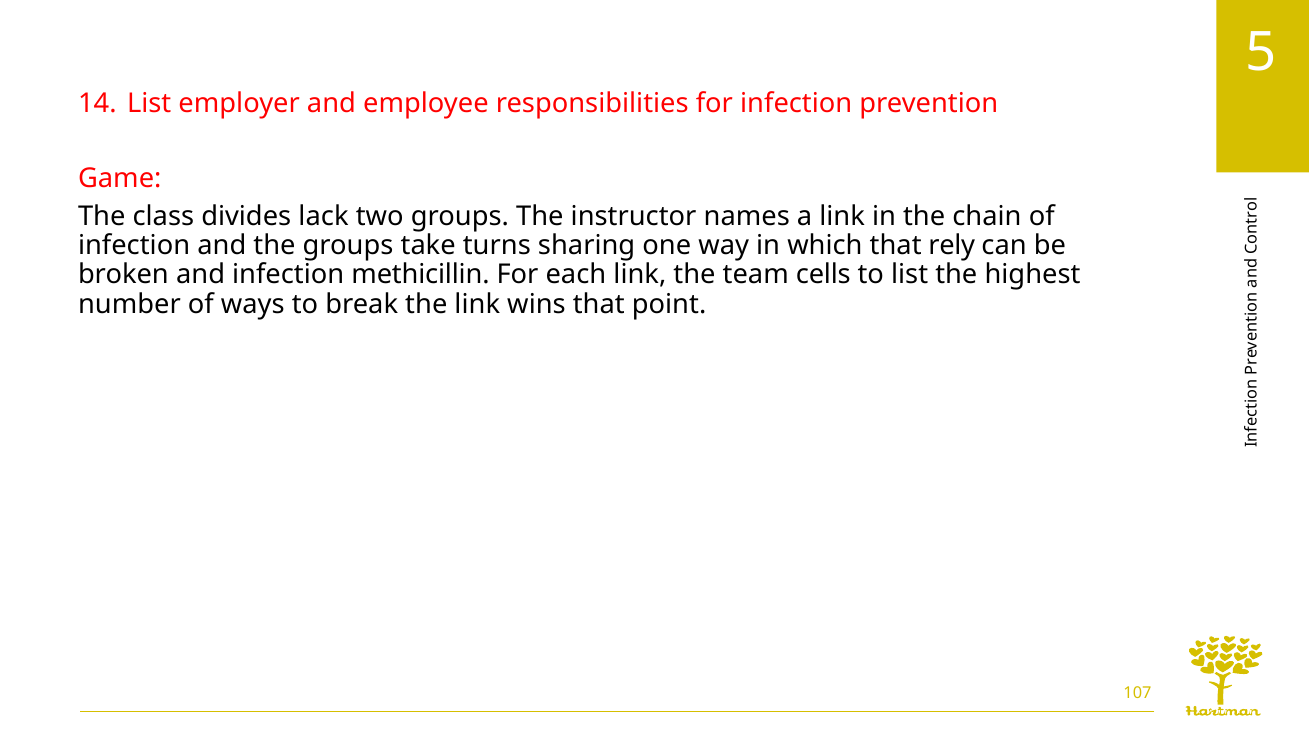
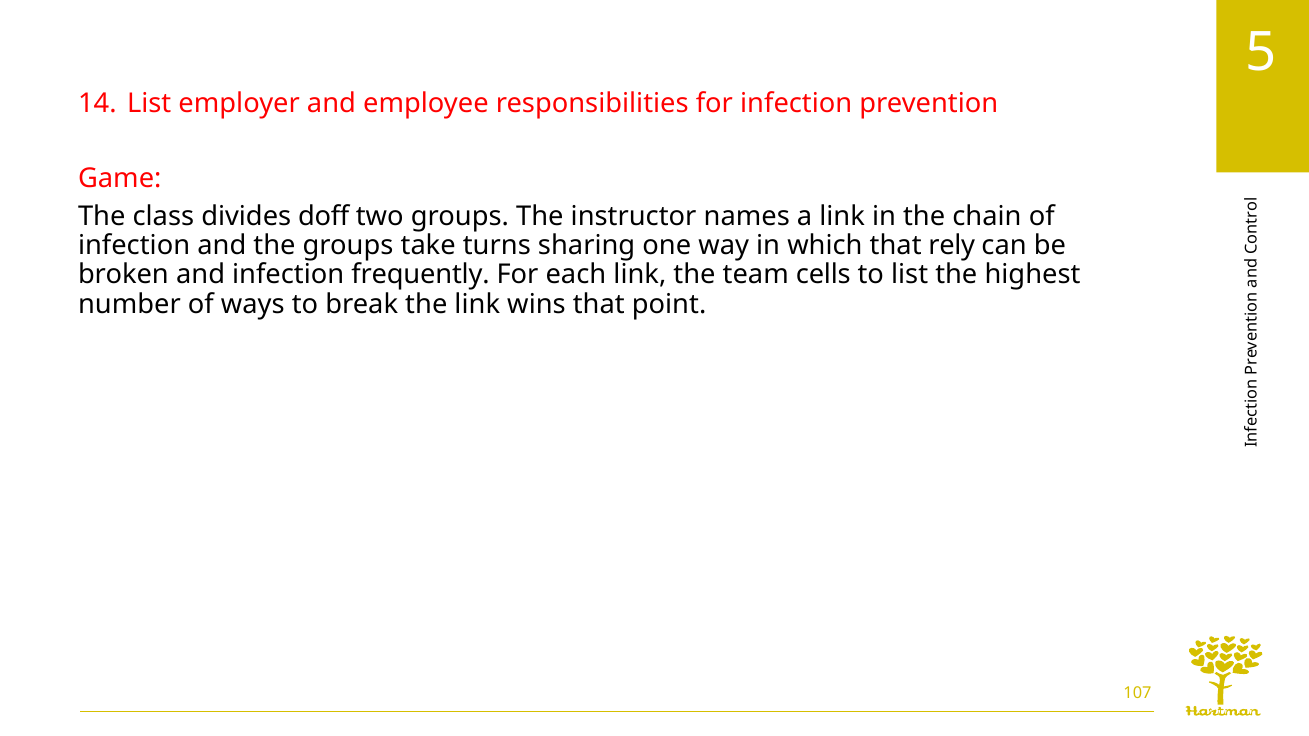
lack: lack -> doff (324, 216)
methicillin: methicillin -> frequently (421, 275)
